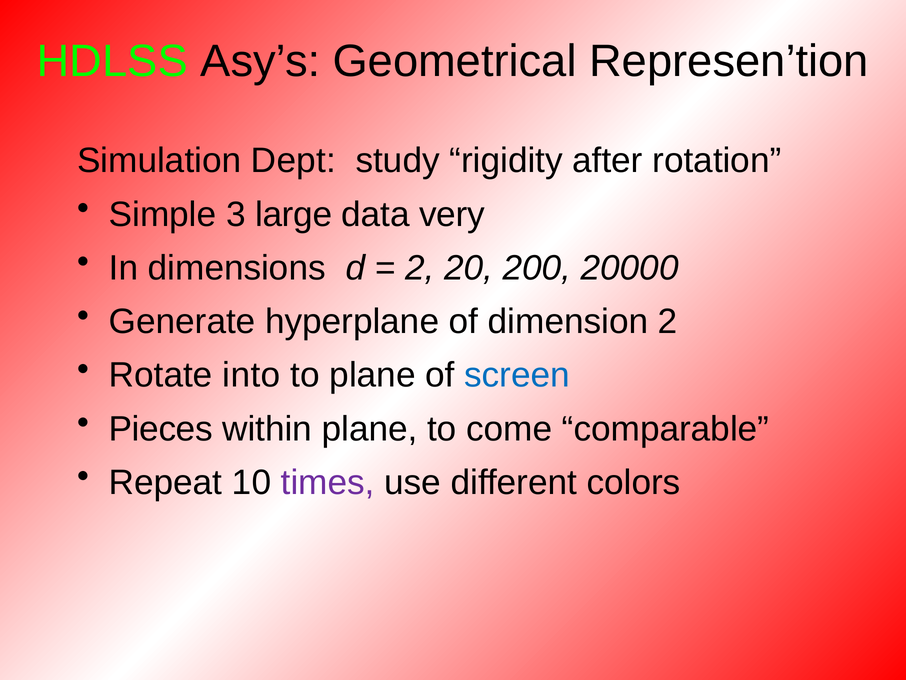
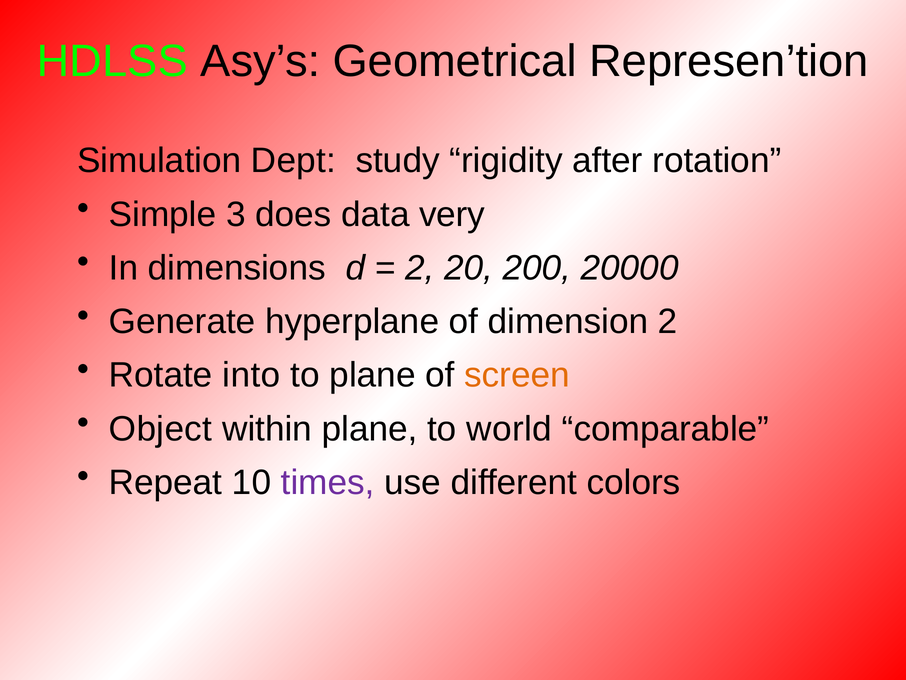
large: large -> does (294, 214)
screen colour: blue -> orange (517, 375)
Pieces: Pieces -> Object (161, 429)
come: come -> world (509, 429)
